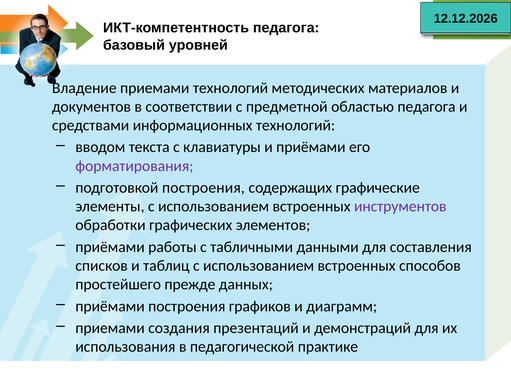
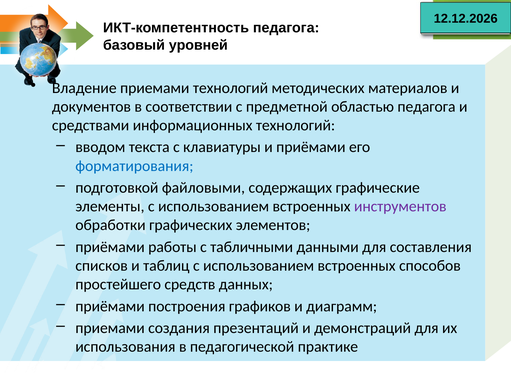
форматирования colour: purple -> blue (134, 166)
подготовкой построения: построения -> файловыми (203, 188)
прежде: прежде -> средств (190, 285)
